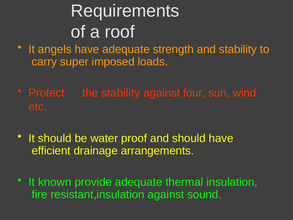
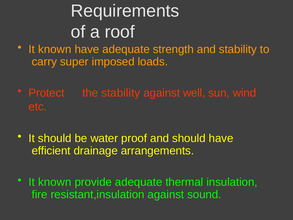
angels: angels -> known (55, 49)
four: four -> well (194, 93)
